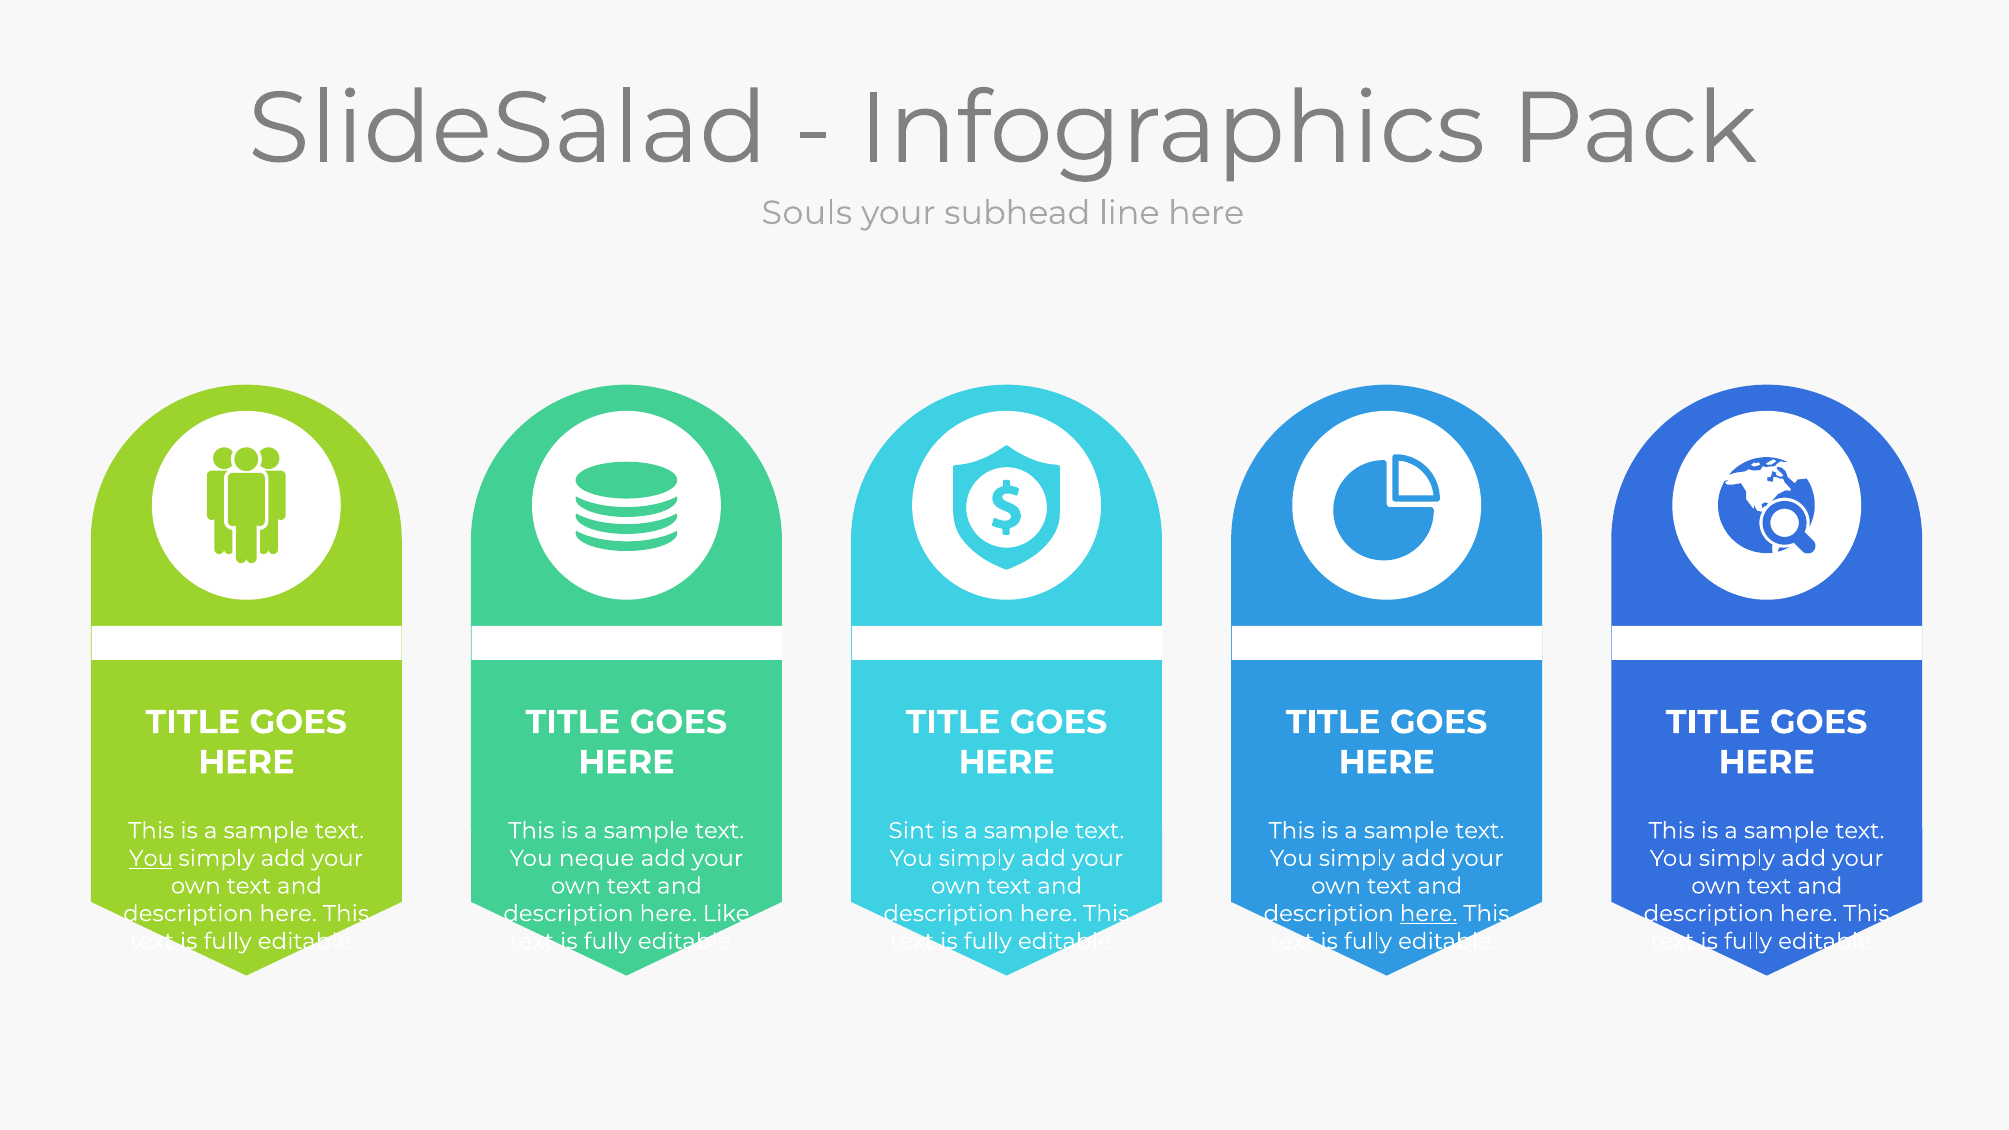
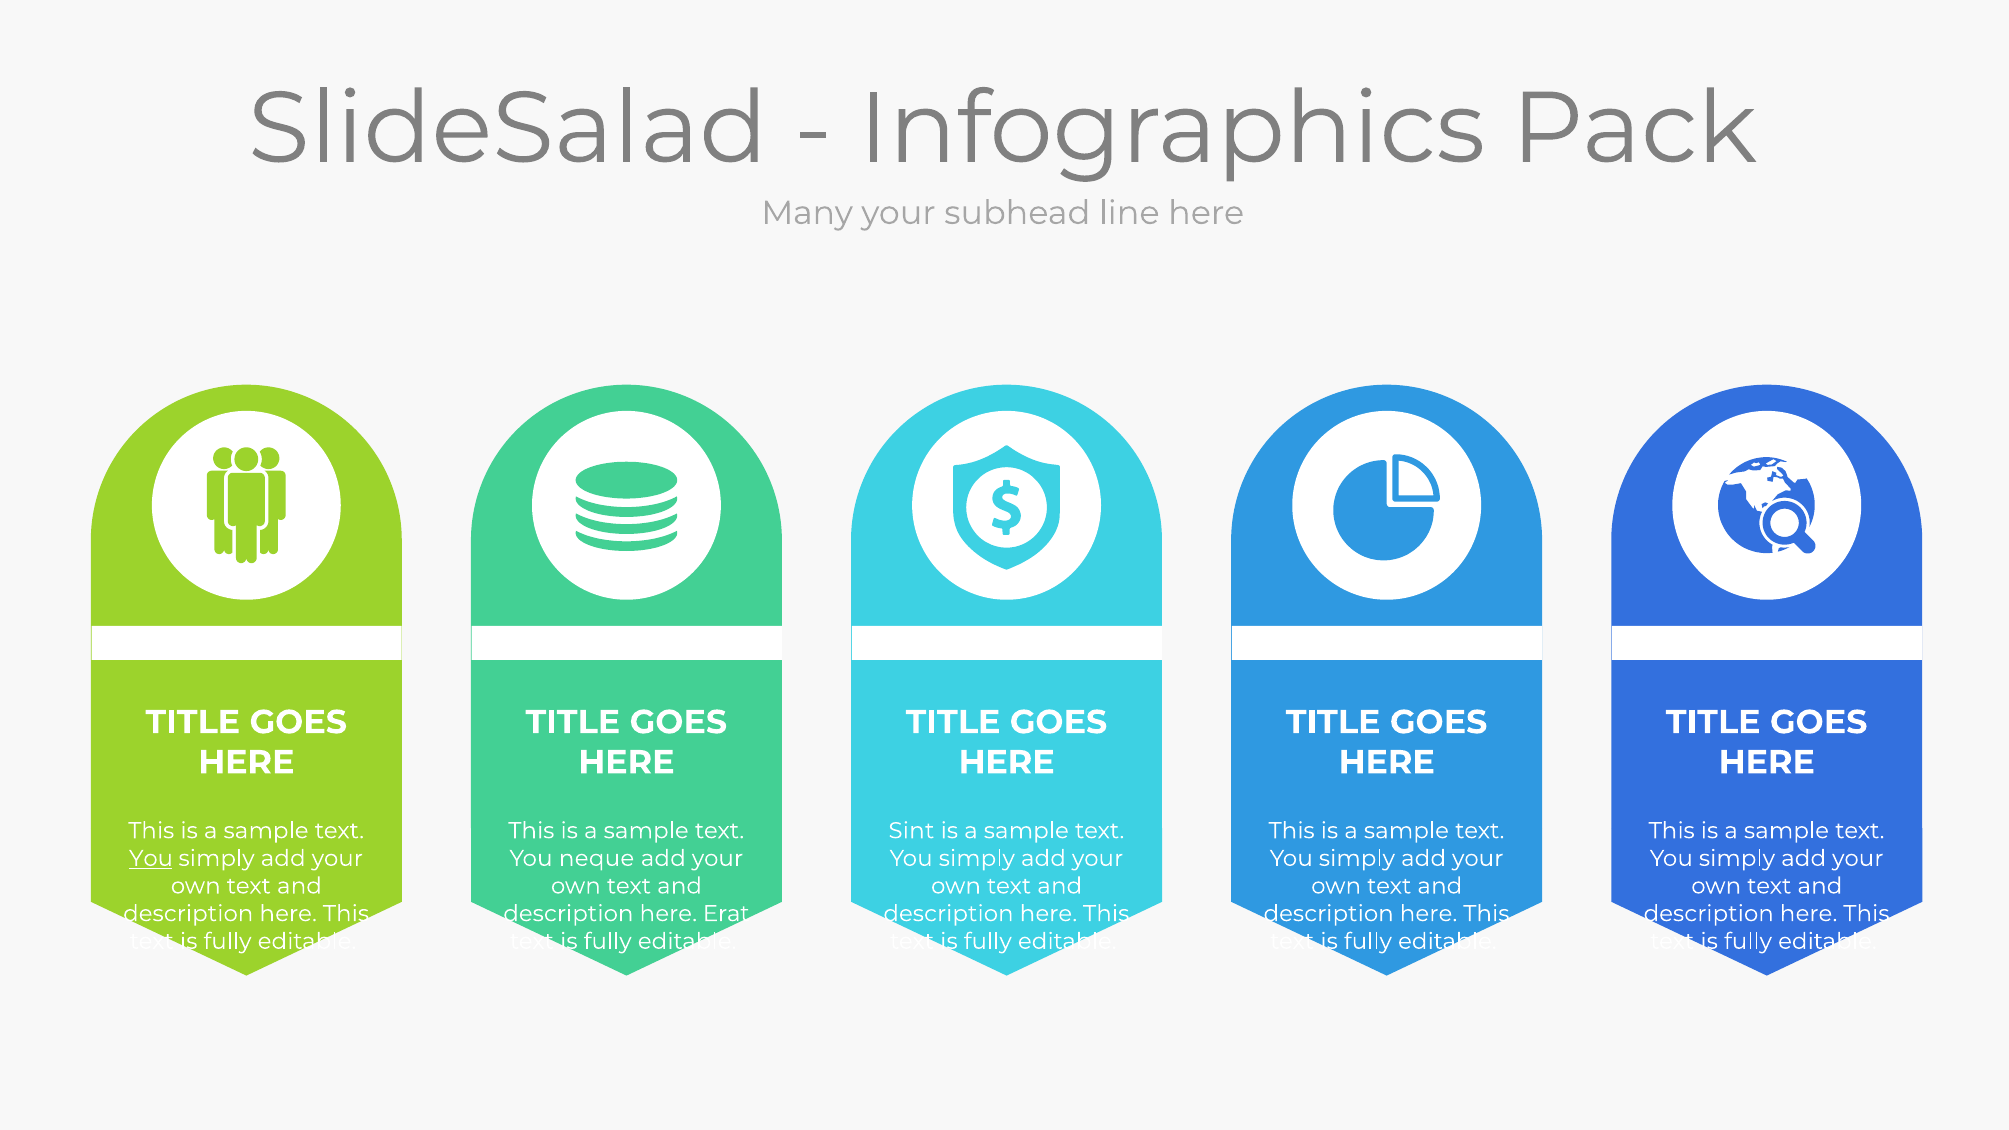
Souls: Souls -> Many (807, 213)
Like: Like -> Erat (726, 914)
here underline: present -> none (1429, 914)
